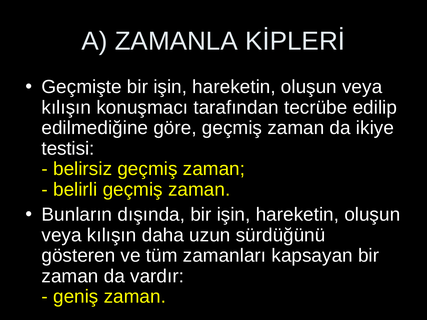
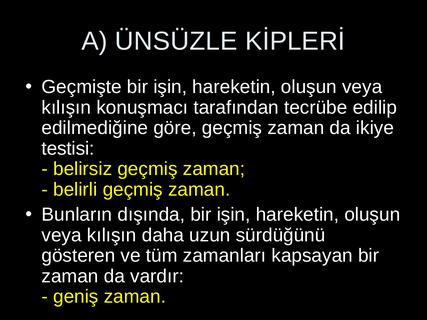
ZAMANLA: ZAMANLA -> ÜNSÜZLE (176, 41)
